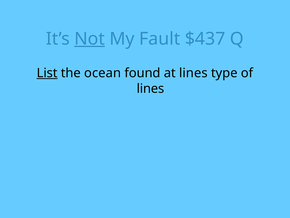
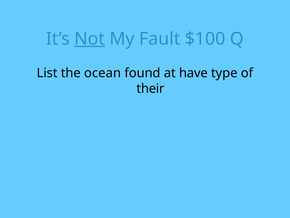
$437: $437 -> $100 (205, 39)
List underline: present -> none (47, 73)
at lines: lines -> have (193, 73)
lines: lines -> their (150, 88)
